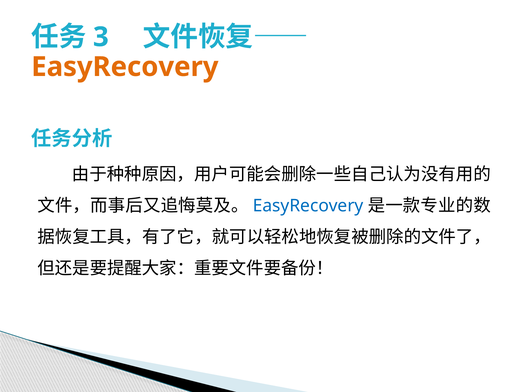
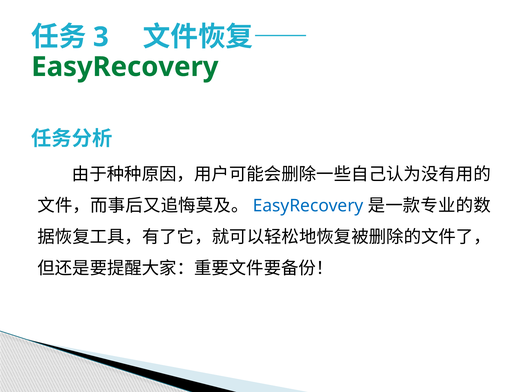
EasyRecovery colour: orange -> green (125, 67)
